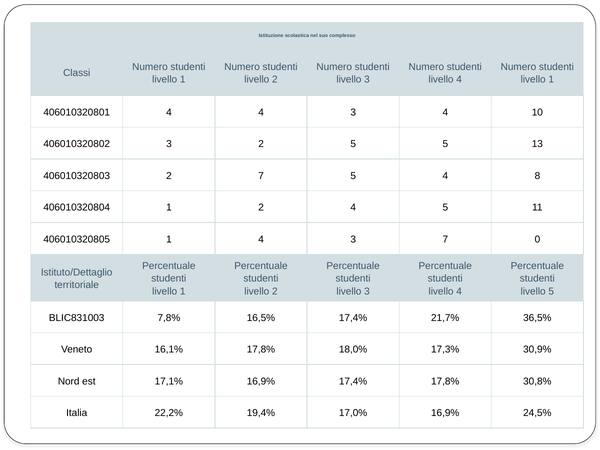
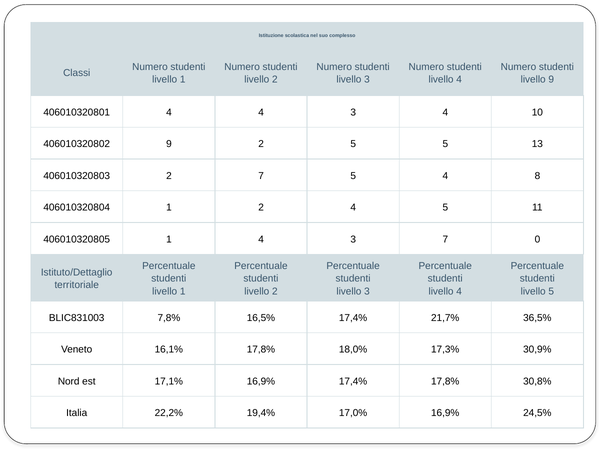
1: 1 -> 9 (551, 80)
406010320802 3: 3 -> 9 (169, 144)
